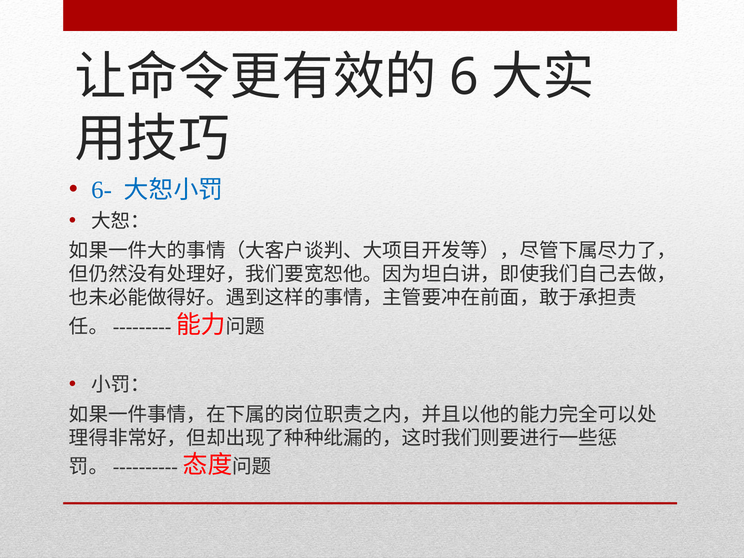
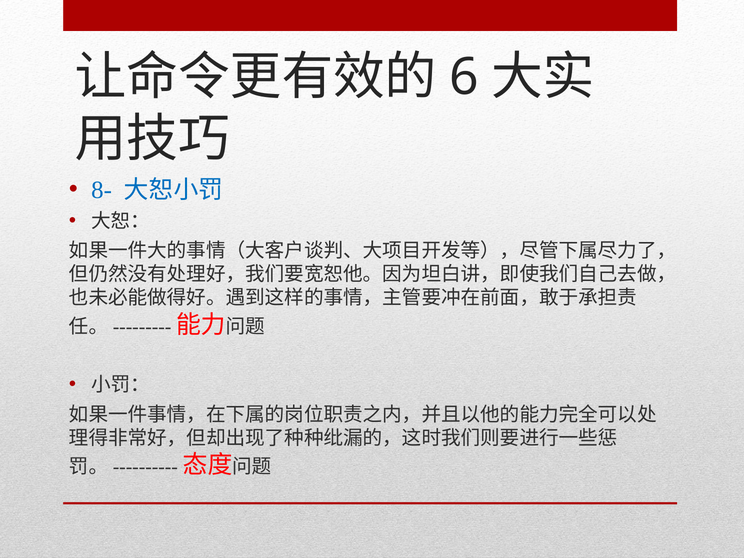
6-: 6- -> 8- (102, 190)
